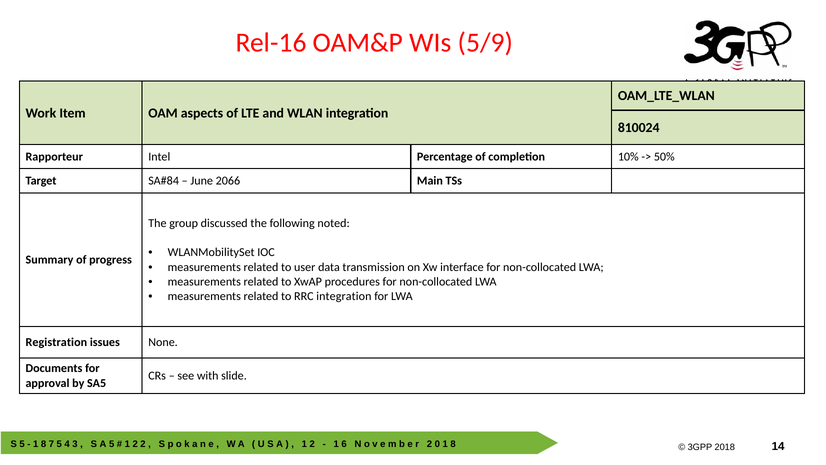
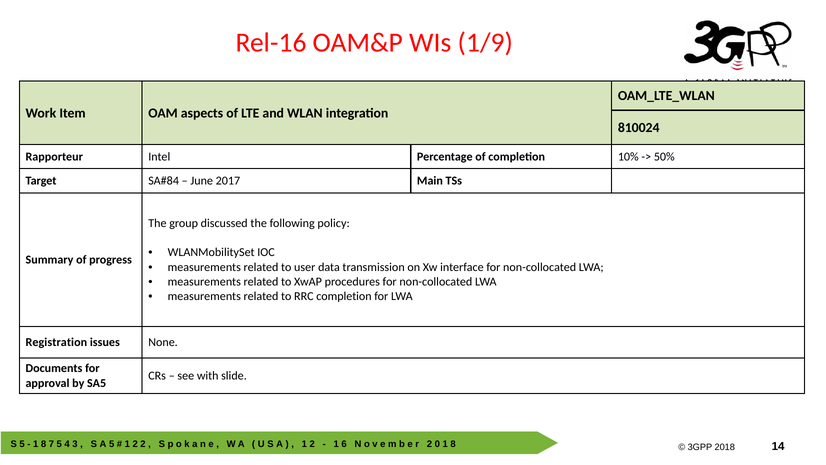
5/9: 5/9 -> 1/9 (485, 43)
2066: 2066 -> 2017 (228, 181)
noted: noted -> policy (334, 223)
RRC integration: integration -> completion (344, 296)
